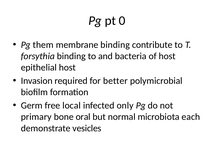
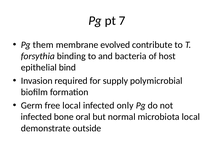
0: 0 -> 7 (122, 21)
membrane binding: binding -> evolved (115, 45)
epithelial host: host -> bind (67, 68)
better: better -> supply (115, 81)
primary: primary -> infected (36, 117)
microbiota each: each -> local (191, 117)
vesicles: vesicles -> outside (87, 129)
